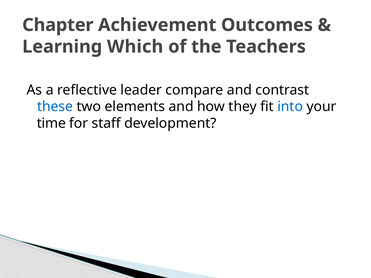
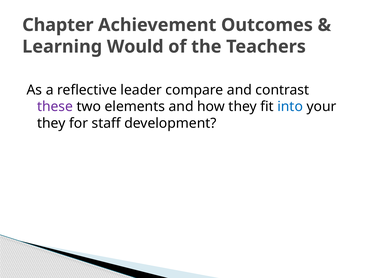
Which: Which -> Would (135, 47)
these colour: blue -> purple (55, 107)
time: time -> they (51, 123)
